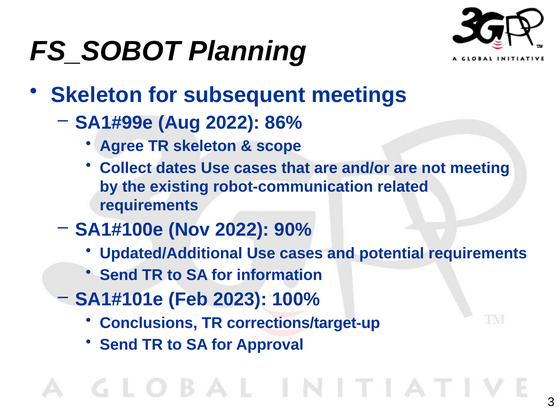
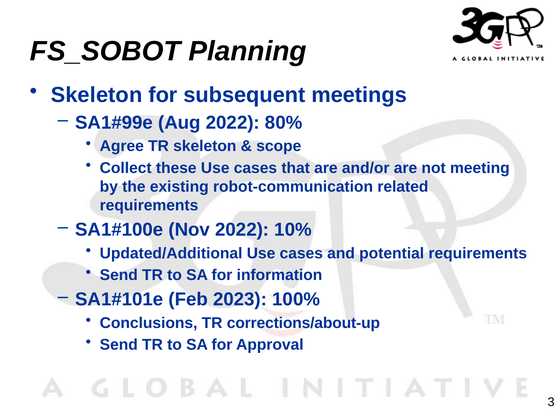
86%: 86% -> 80% (284, 123)
dates: dates -> these (176, 168)
90%: 90% -> 10% (293, 230)
corrections/target-up: corrections/target-up -> corrections/about-up (303, 323)
